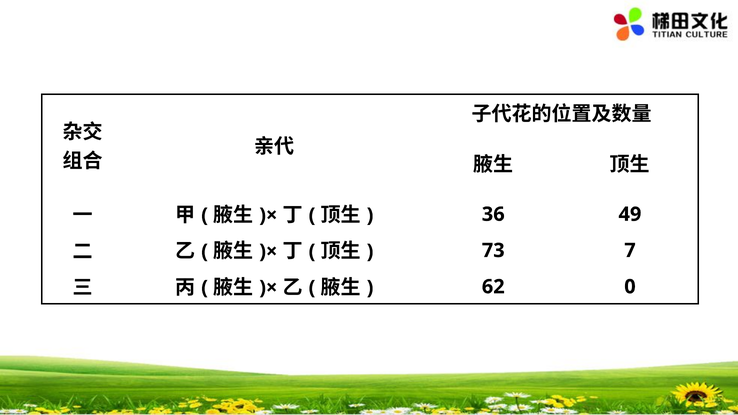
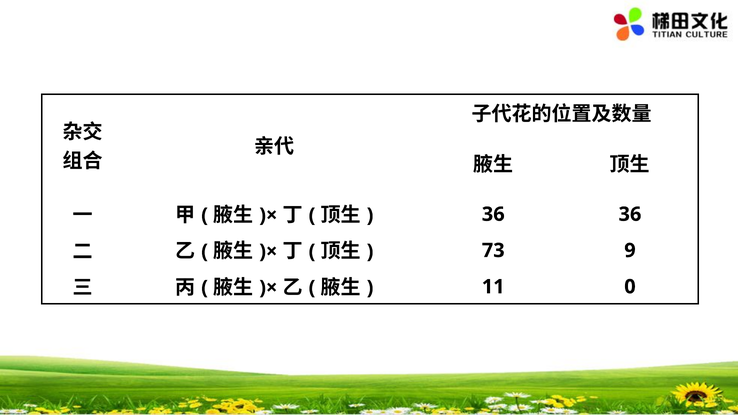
36 49: 49 -> 36 (630, 214)
7: 7 -> 9 (630, 251)
62: 62 -> 11 (493, 287)
